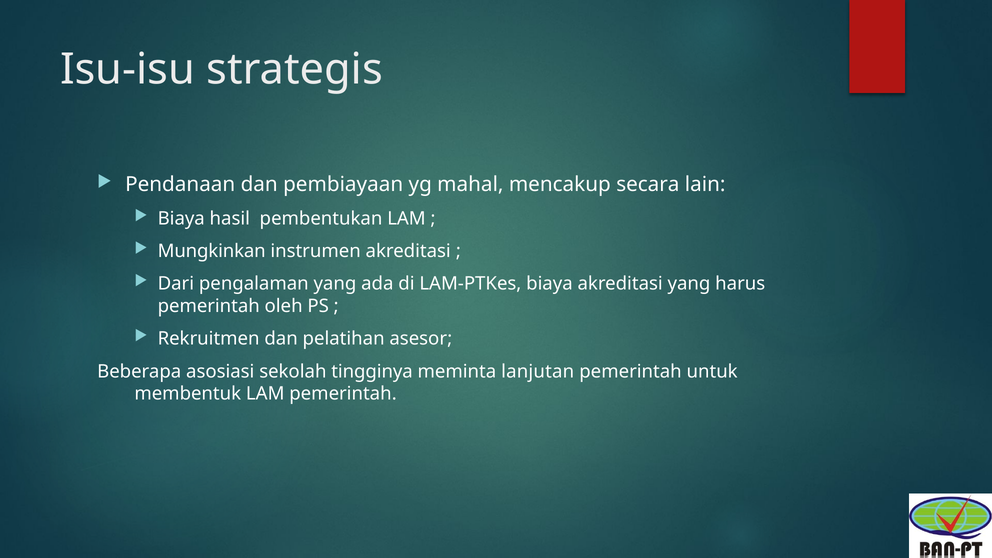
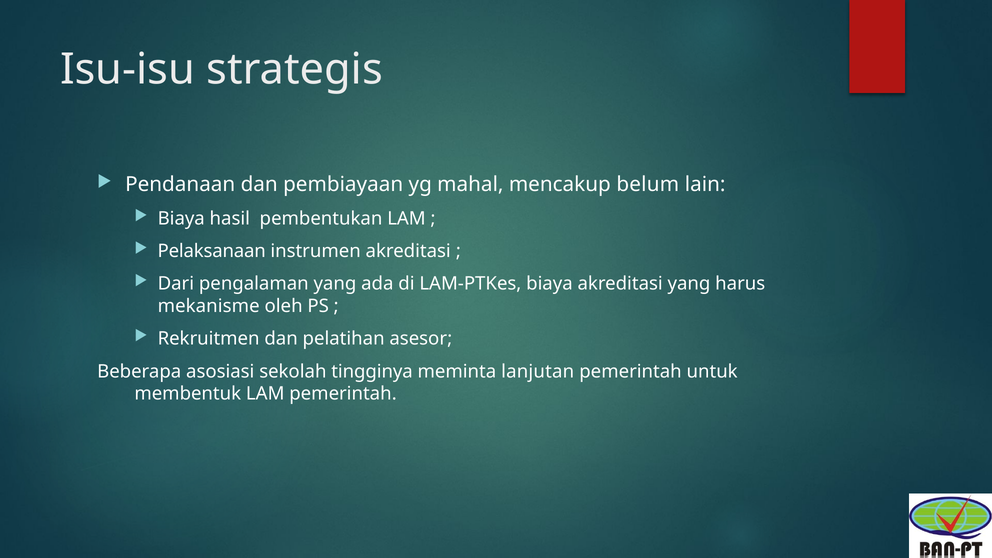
secara: secara -> belum (648, 185)
Mungkinkan: Mungkinkan -> Pelaksanaan (212, 251)
pemerintah: pemerintah -> mekanisme (209, 306)
